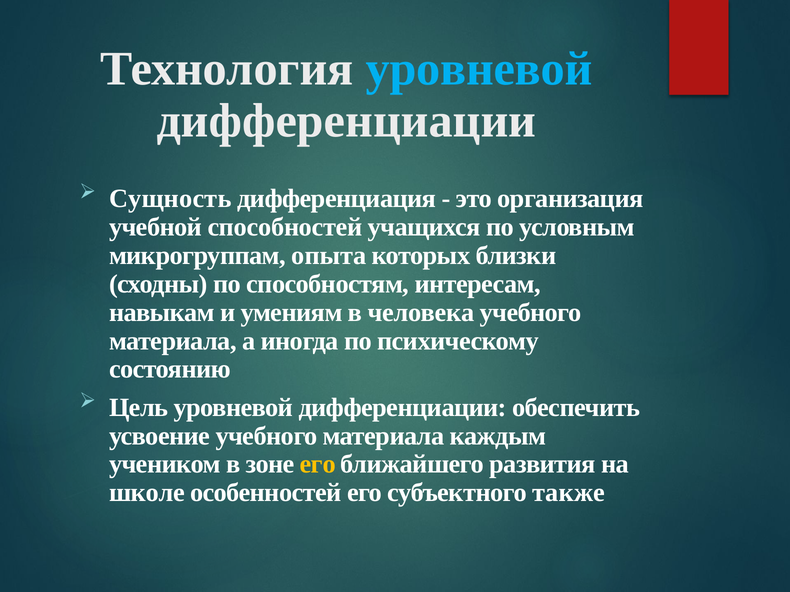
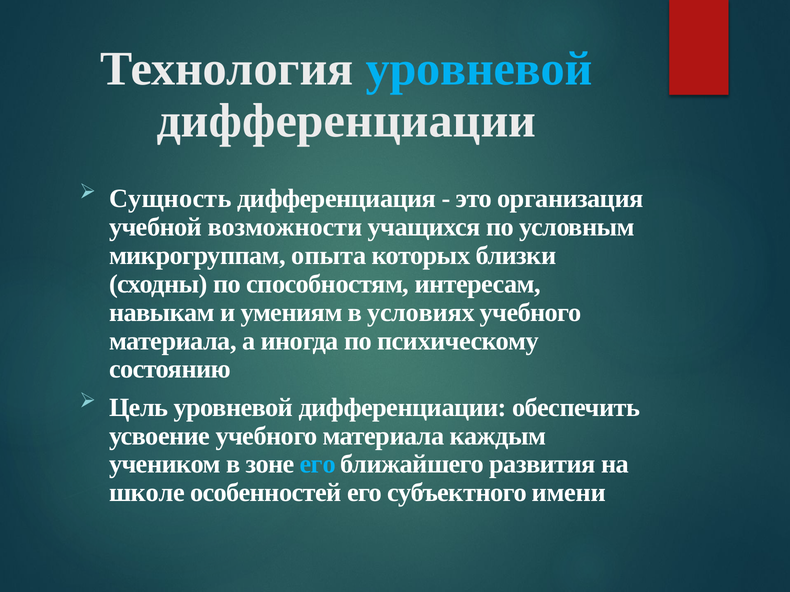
способностей: способностей -> возможности (285, 227)
человека: человека -> условиях (421, 313)
его colour: yellow -> light blue (318, 465)
также: также -> имени (569, 493)
